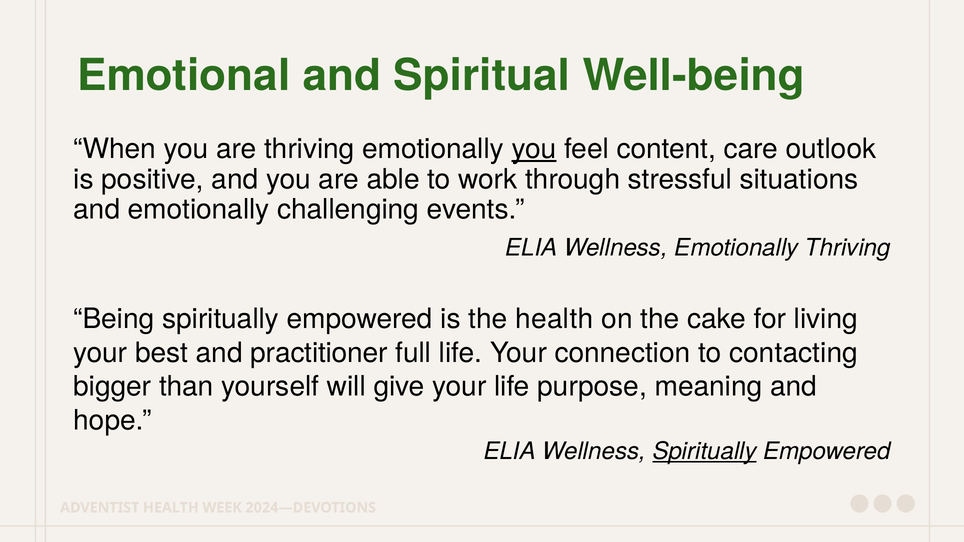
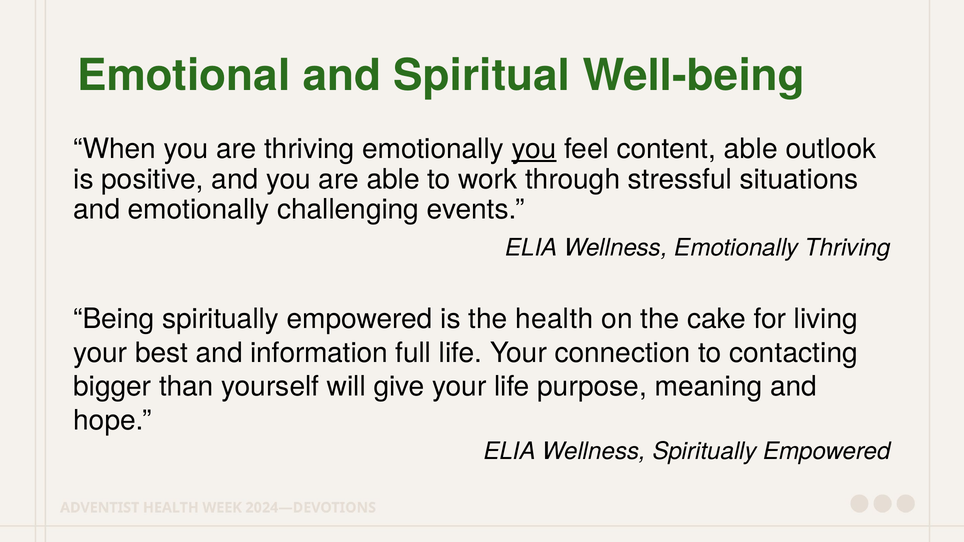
content care: care -> able (751, 149)
practitioner: practitioner -> information (319, 353)
Spiritually underline: present -> none (705, 452)
